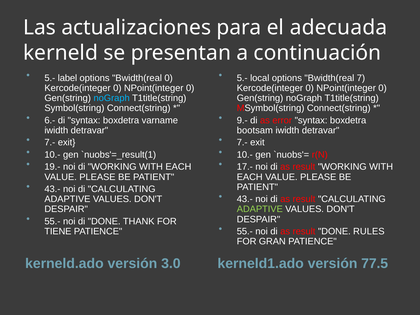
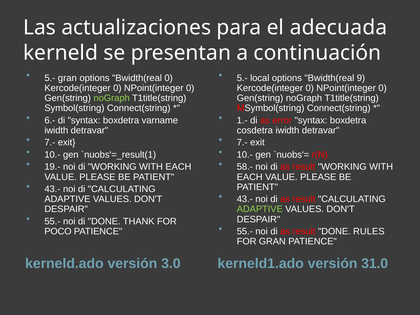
5.- label: label -> gran (67, 78)
7: 7 -> 9 (361, 78)
noGraph colour: light blue -> light green (112, 98)
9.-: 9.- -> 1.- (242, 120)
bootsam: bootsam -> cosdetra (255, 130)
17.-: 17.- -> 58.- (245, 167)
TIENE: TIENE -> POCO (58, 231)
77.5: 77.5 -> 31.0 (375, 263)
